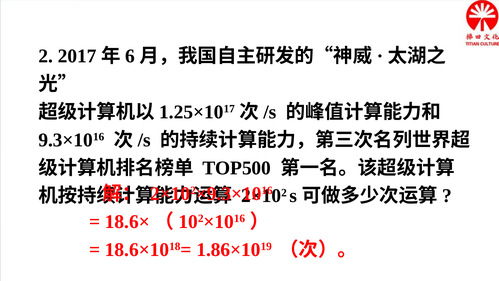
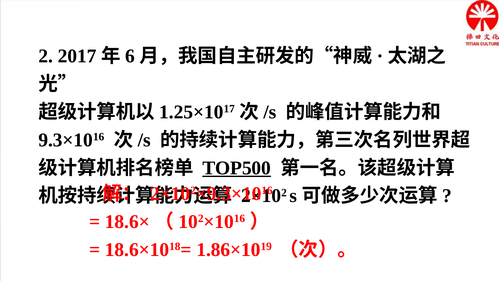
TOP500 underline: none -> present (237, 168)
